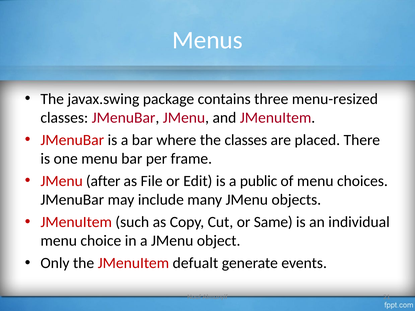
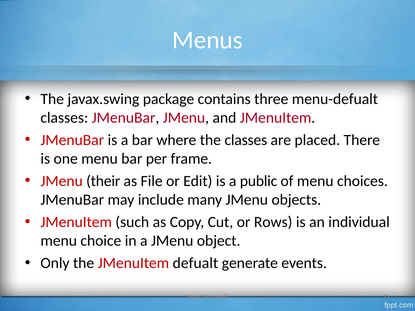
menu-resized: menu-resized -> menu-defualt (335, 99)
after: after -> their (103, 181)
Same: Same -> Rows (273, 222)
